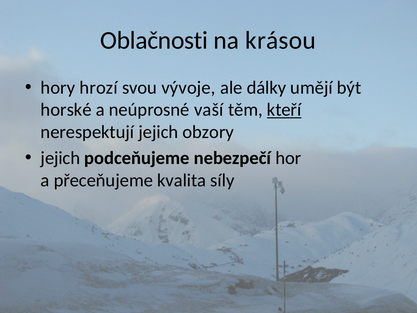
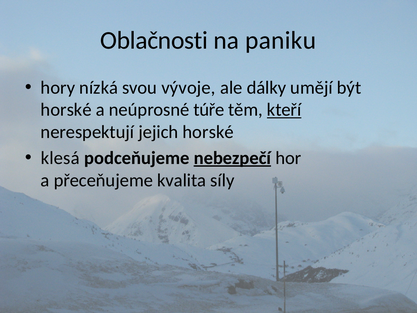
krásou: krásou -> paniku (281, 40)
hrozí: hrozí -> nízká (99, 87)
vaší: vaší -> túře (209, 110)
jejich obzory: obzory -> horské (208, 132)
jejich: jejich -> klesá (60, 158)
nebezpečí underline: none -> present (232, 158)
